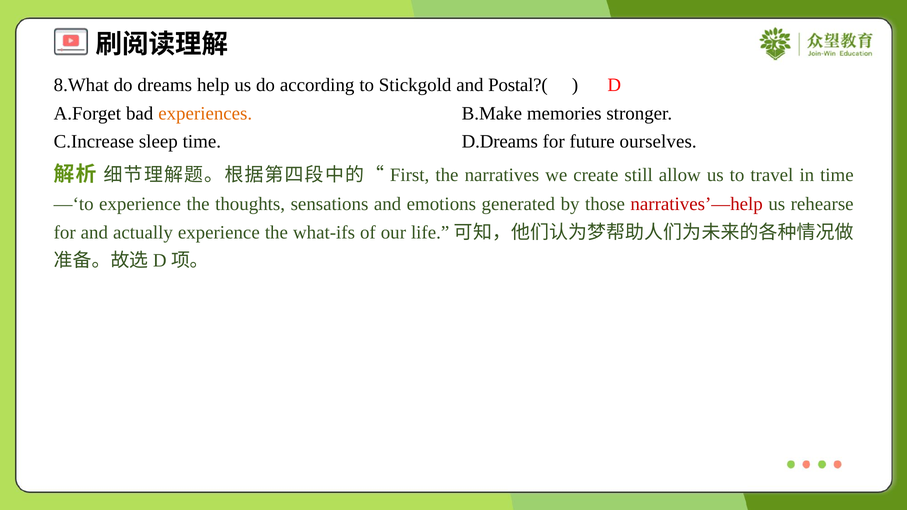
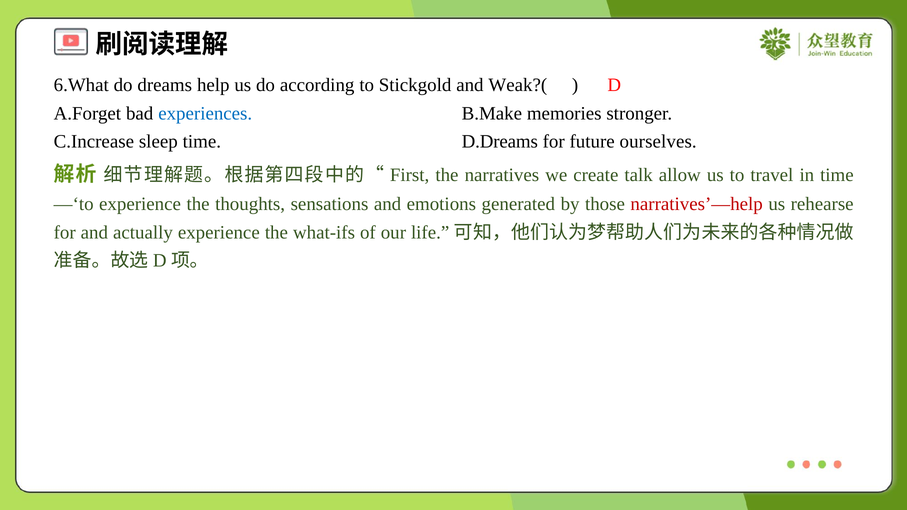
8.What: 8.What -> 6.What (81, 85)
Postal?(: Postal?( -> Weak?( (518, 85)
experiences colour: orange -> blue (205, 113)
still: still -> talk (639, 175)
